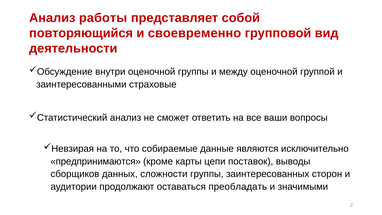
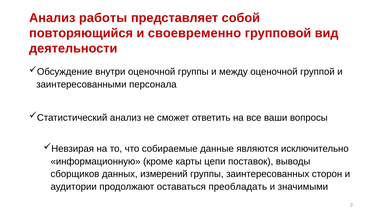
страховые: страховые -> персонала (153, 84)
предпринимаются: предпринимаются -> информационную (96, 161)
сложности: сложности -> измерений (164, 174)
